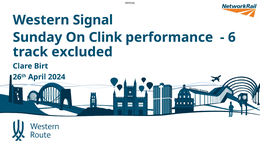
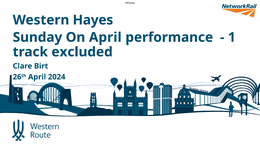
Signal: Signal -> Hayes (93, 20)
On Clink: Clink -> April (105, 37)
6: 6 -> 1 (232, 37)
